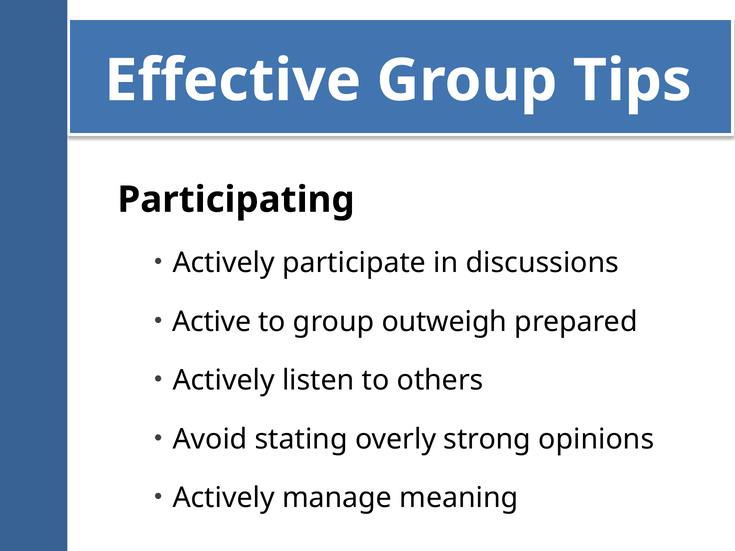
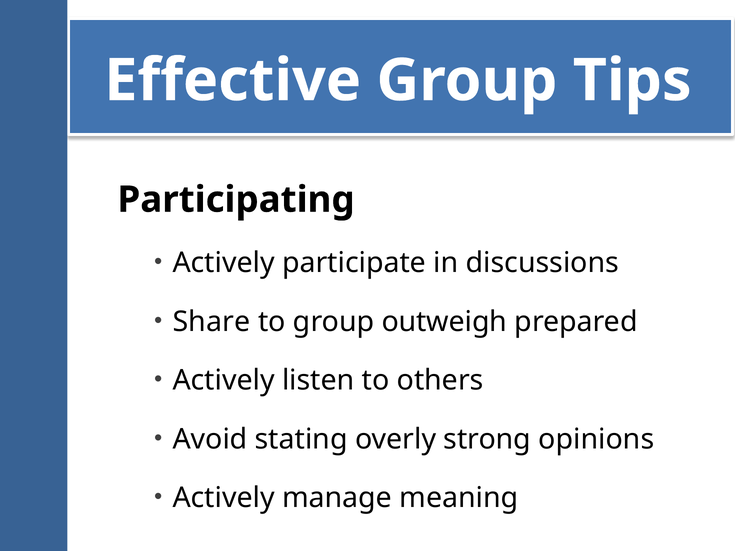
Active: Active -> Share (212, 322)
